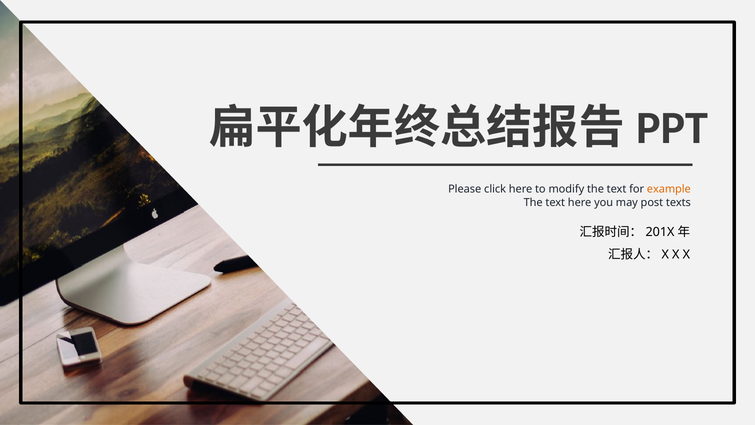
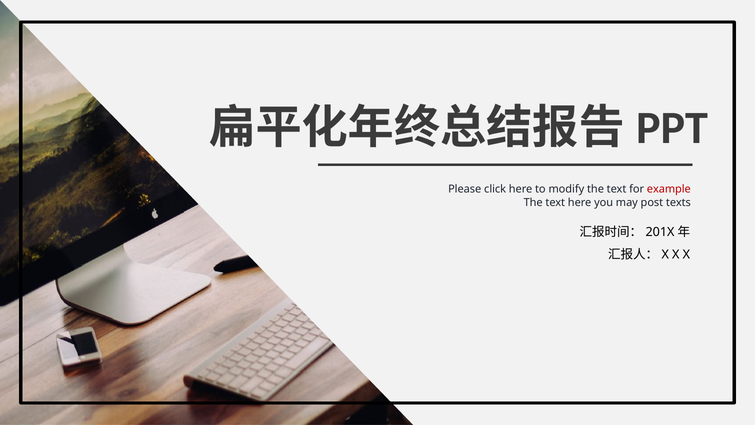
example colour: orange -> red (669, 189)
